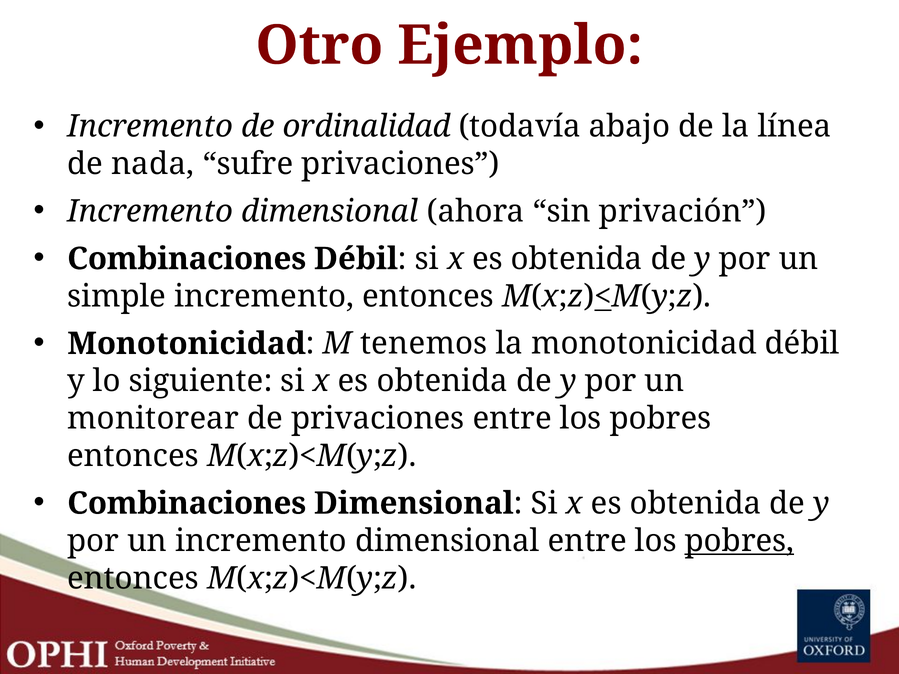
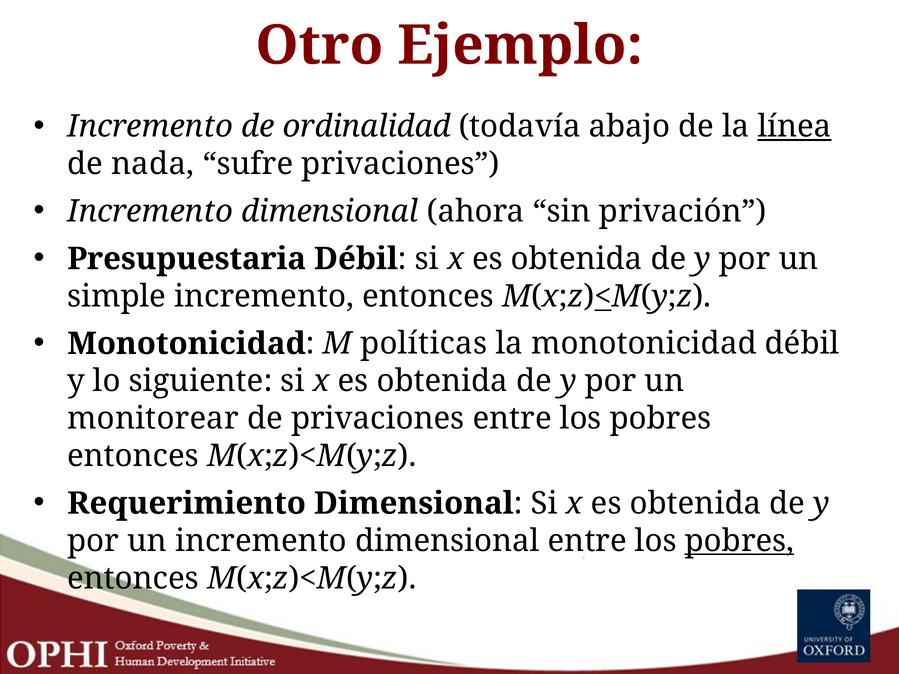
línea underline: none -> present (795, 127)
Combinaciones: Combinaciones -> Presupuestaria (187, 259)
tenemos: tenemos -> políticas (424, 344)
Combinaciones: Combinaciones -> Requerimiento (187, 504)
